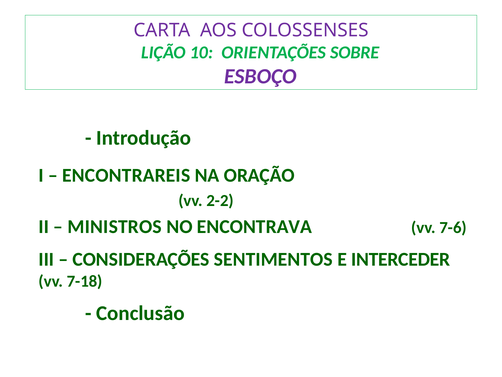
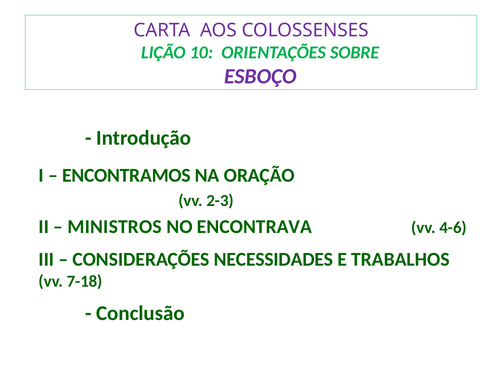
ENCONTRAREIS: ENCONTRAREIS -> ENCONTRAMOS (126, 175)
2-2: 2-2 -> 2-3 (220, 200)
7-6: 7-6 -> 4-6 (453, 227)
SENTIMENTOS: SENTIMENTOS -> NECESSIDADES (273, 259)
INTERCEDER: INTERCEDER -> TRABALHOS (400, 259)
